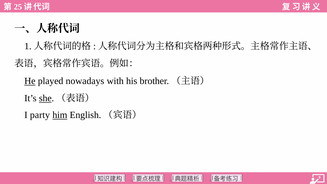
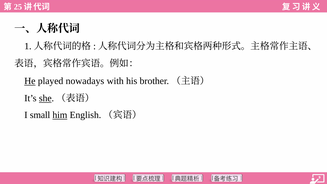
party: party -> small (40, 115)
